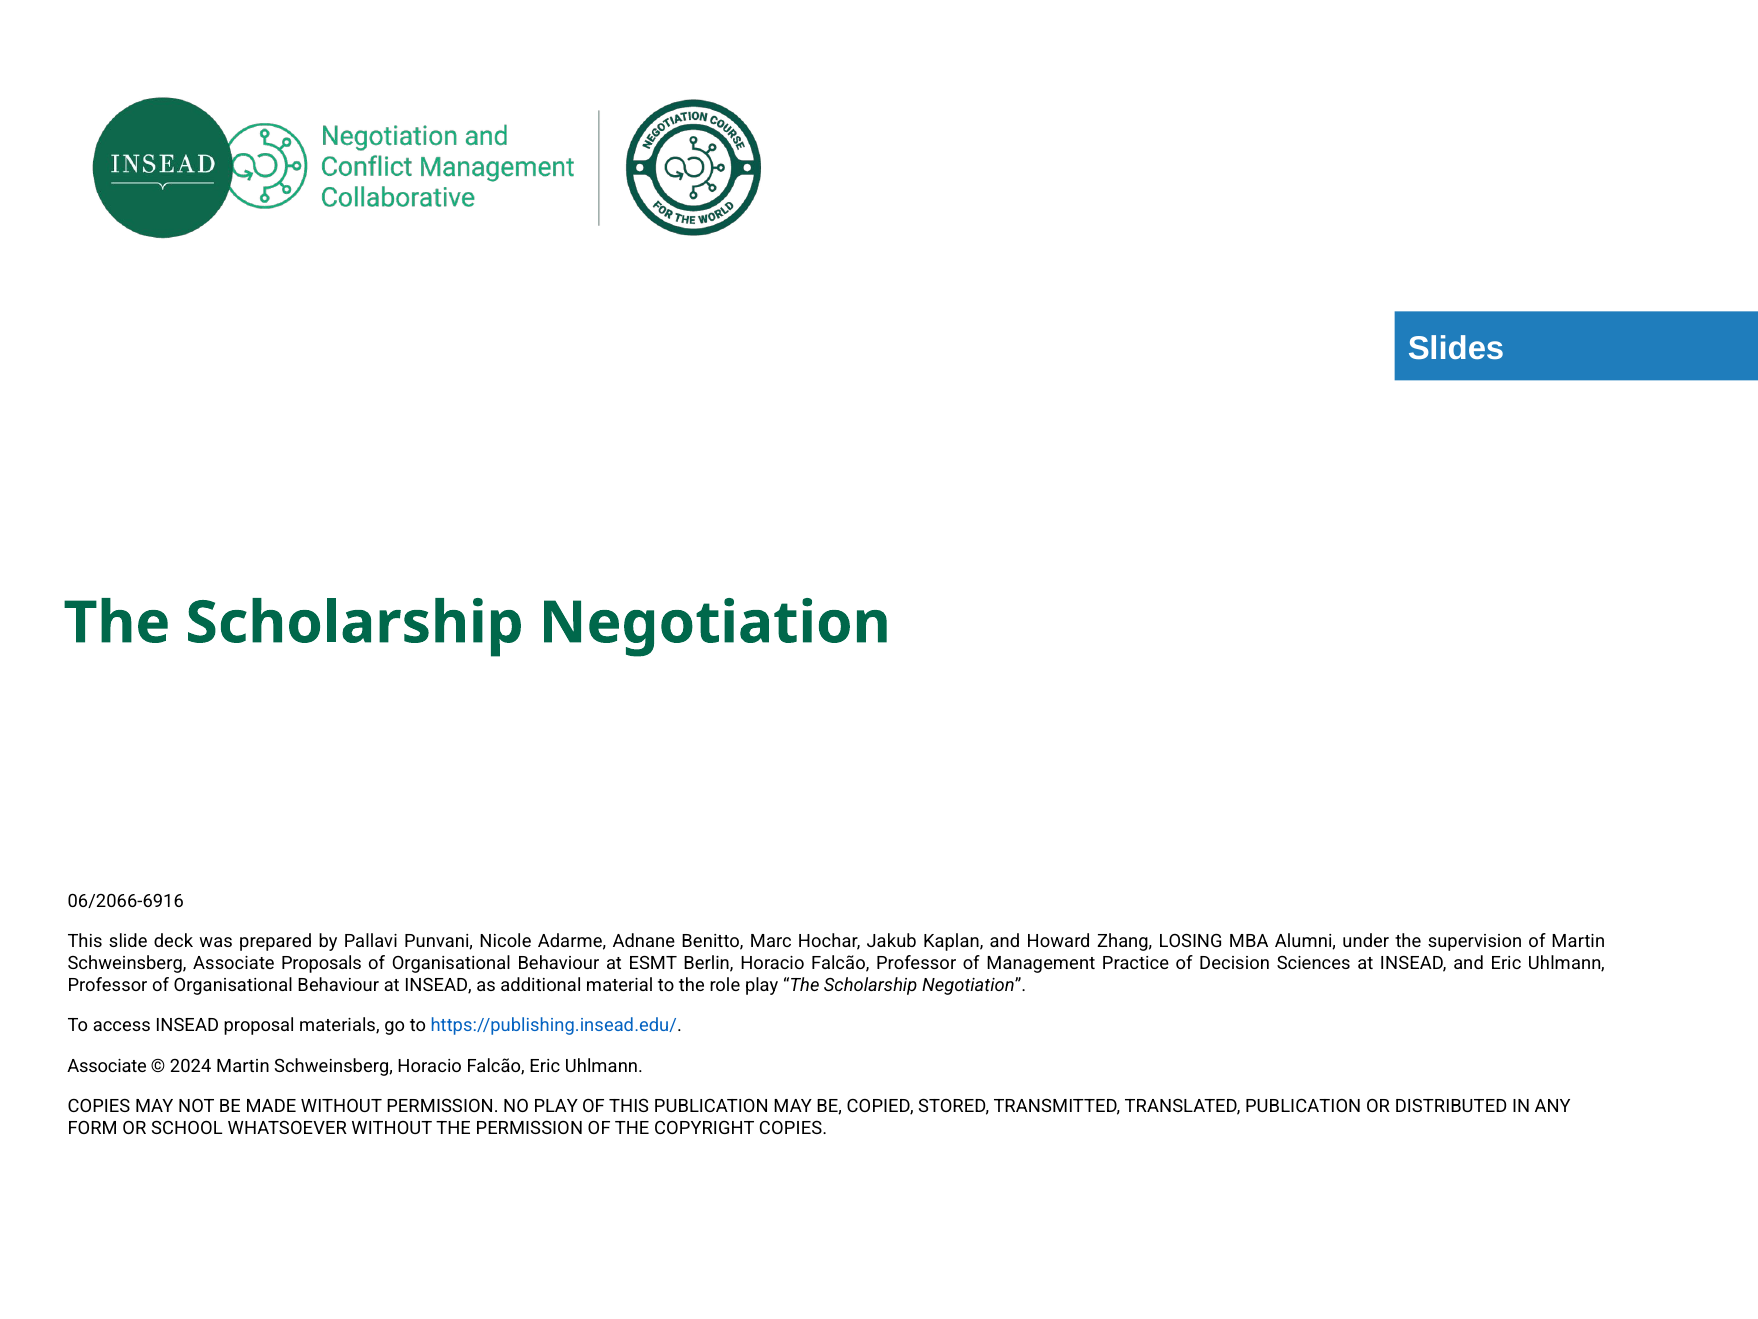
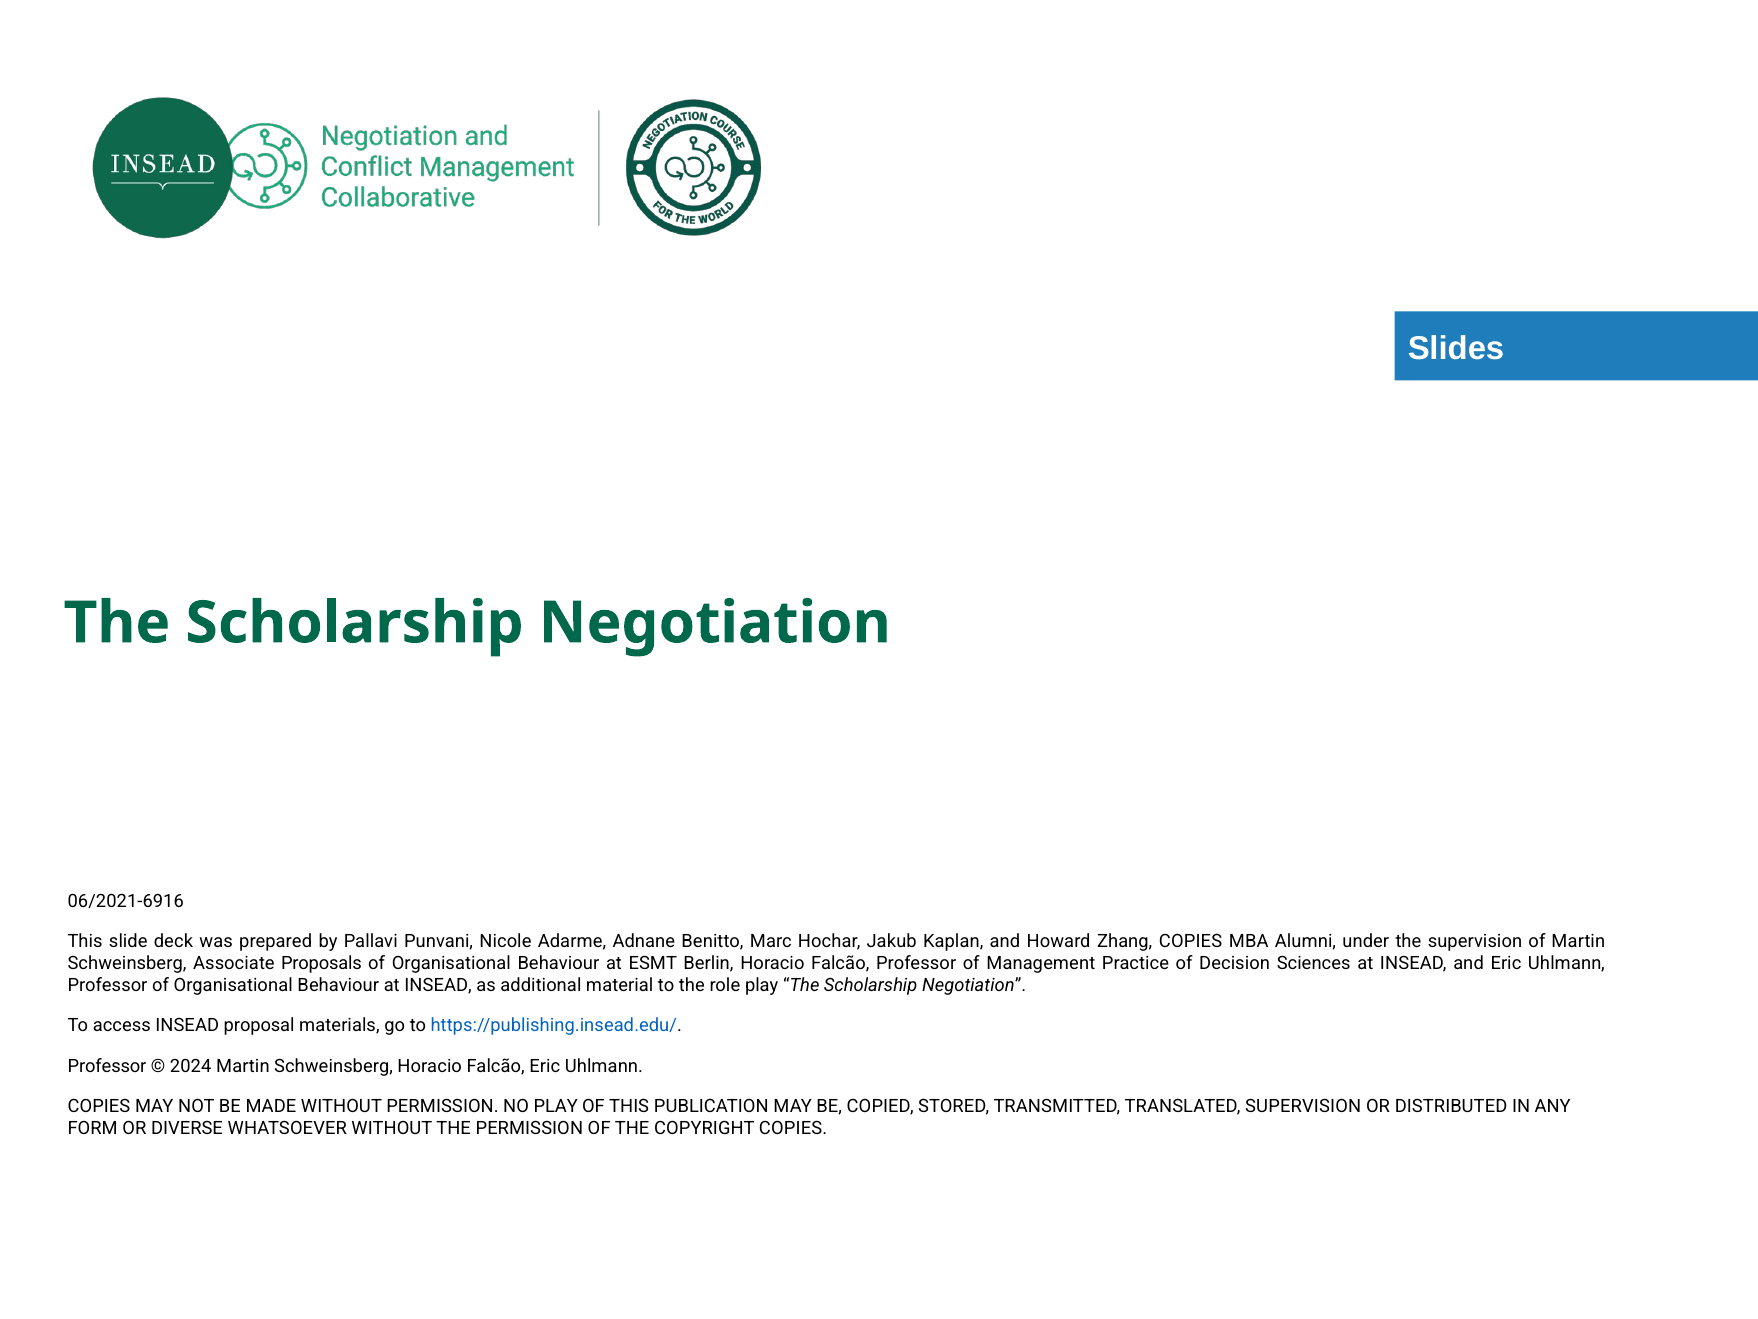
06/2066-6916: 06/2066-6916 -> 06/2021-6916 (126, 901)
Zhang LOSING: LOSING -> COPIES (1191, 941)
Associate: Associate -> Professor (107, 1066)
TRANSLATED PUBLICATION: PUBLICATION -> SUPERVISION (1303, 1106)
SCHOOL: SCHOOL -> DIVERSE (187, 1128)
